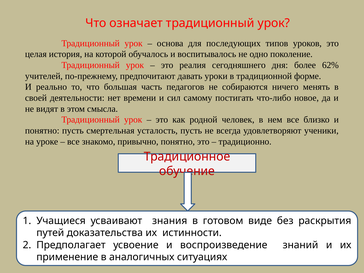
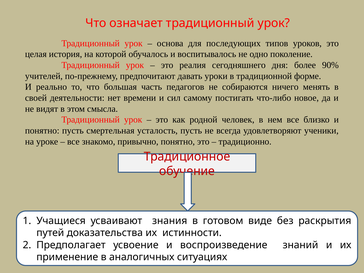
62%: 62% -> 90% (330, 65)
